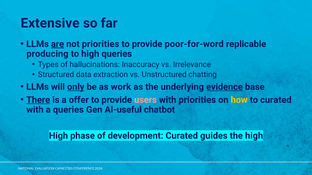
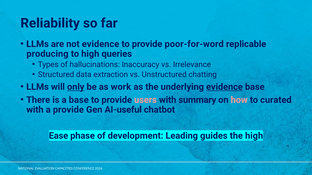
Extensive: Extensive -> Reliability (50, 23)
are underline: present -> none (58, 44)
not priorities: priorities -> evidence (101, 44)
There underline: present -> none (38, 100)
a offer: offer -> base (79, 100)
with priorities: priorities -> summary (197, 100)
how colour: yellow -> pink (239, 100)
a queries: queries -> provide (68, 110)
High: High -> Ease (58, 136)
development Curated: Curated -> Leading (182, 136)
